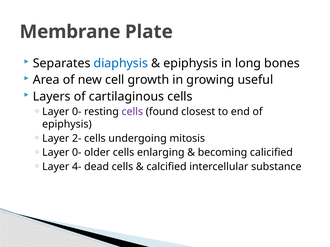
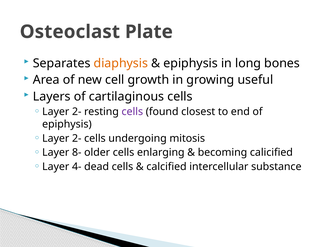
Membrane: Membrane -> Osteoclast (70, 32)
diaphysis colour: blue -> orange (121, 63)
0-: 0- -> 2- (77, 112)
0-: 0- -> 8- (77, 153)
